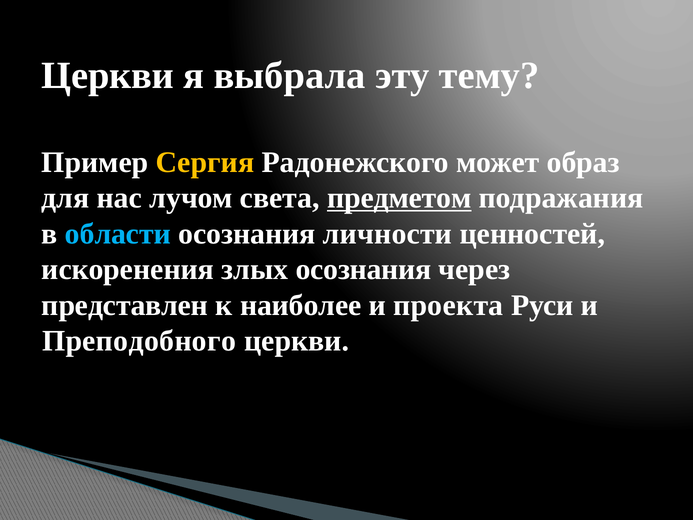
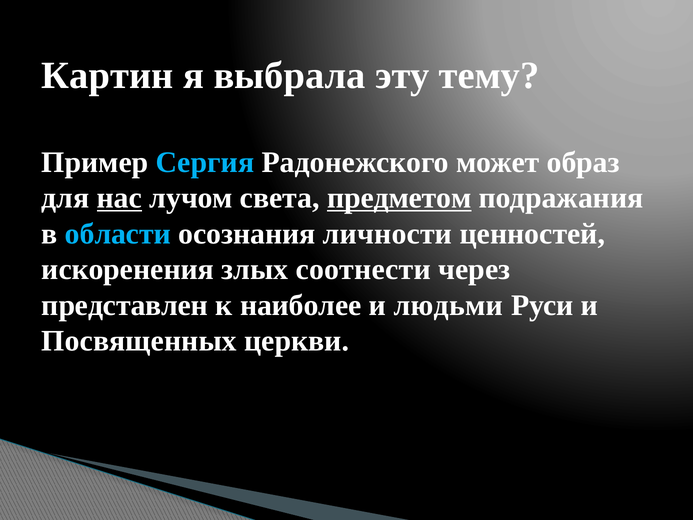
Церкви: Церкви -> Картин (108, 76)
Сергия colour: yellow -> light blue (205, 162)
нас underline: none -> present (119, 198)
злых осознания: осознания -> соотнести (363, 269)
проекта: проекта -> людьми (448, 305)
Преподобного: Преподобного -> Посвященных (139, 341)
